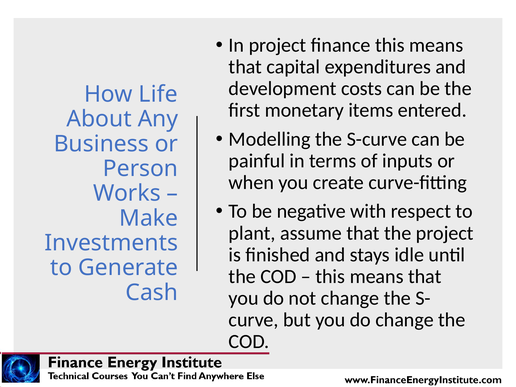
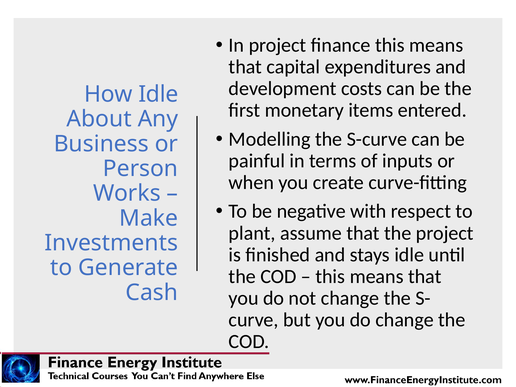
How Life: Life -> Idle (158, 94)
